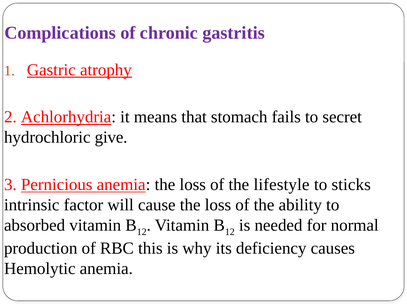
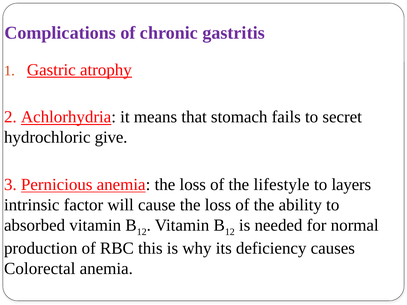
sticks: sticks -> layers (351, 185)
Hemolytic: Hemolytic -> Colorectal (40, 269)
